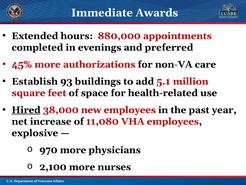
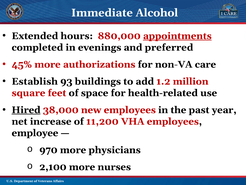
Awards: Awards -> Alcohol (157, 13)
appointments underline: none -> present (177, 36)
5.1: 5.1 -> 1.2 (163, 81)
11,080: 11,080 -> 11,200 (102, 121)
explosive: explosive -> employee (35, 133)
